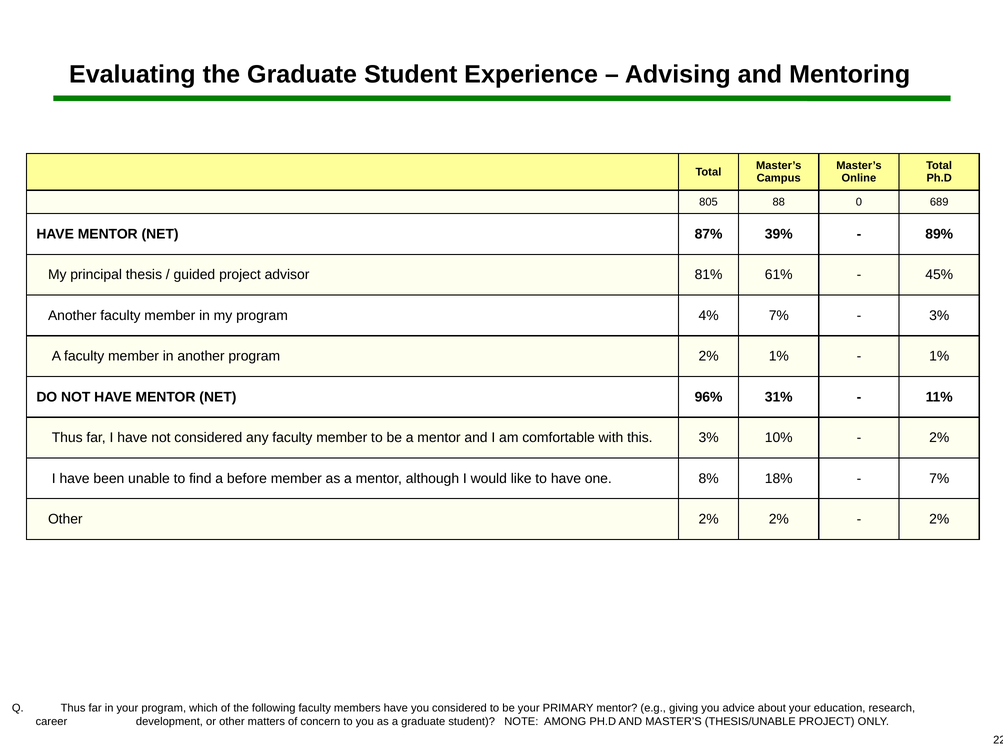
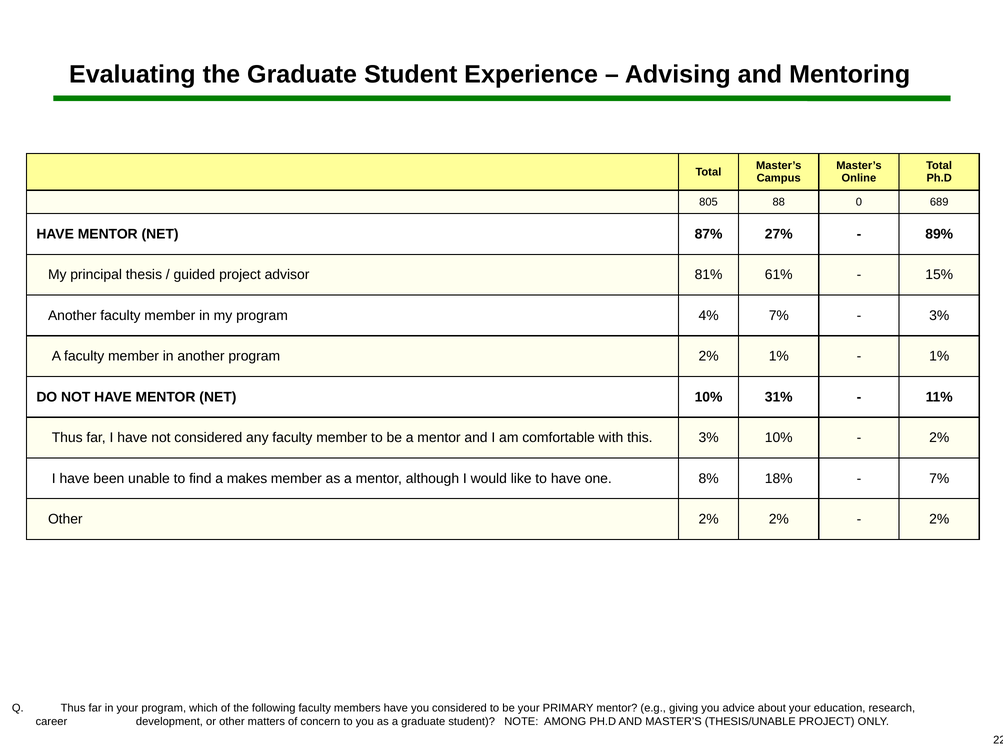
39%: 39% -> 27% (779, 234)
45%: 45% -> 15% (939, 275)
NET 96%: 96% -> 10% (709, 397)
before: before -> makes (247, 478)
